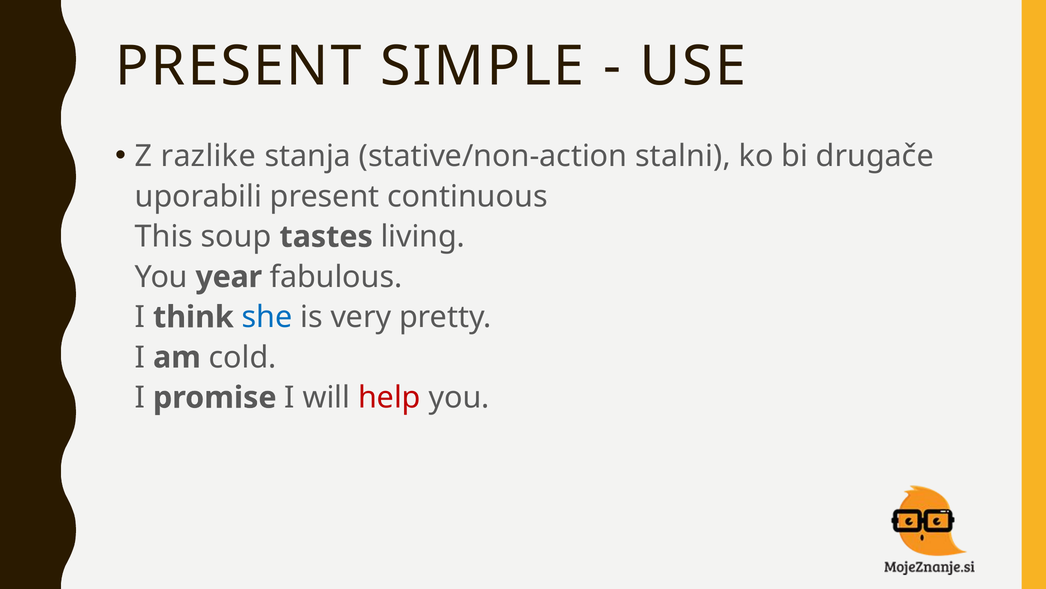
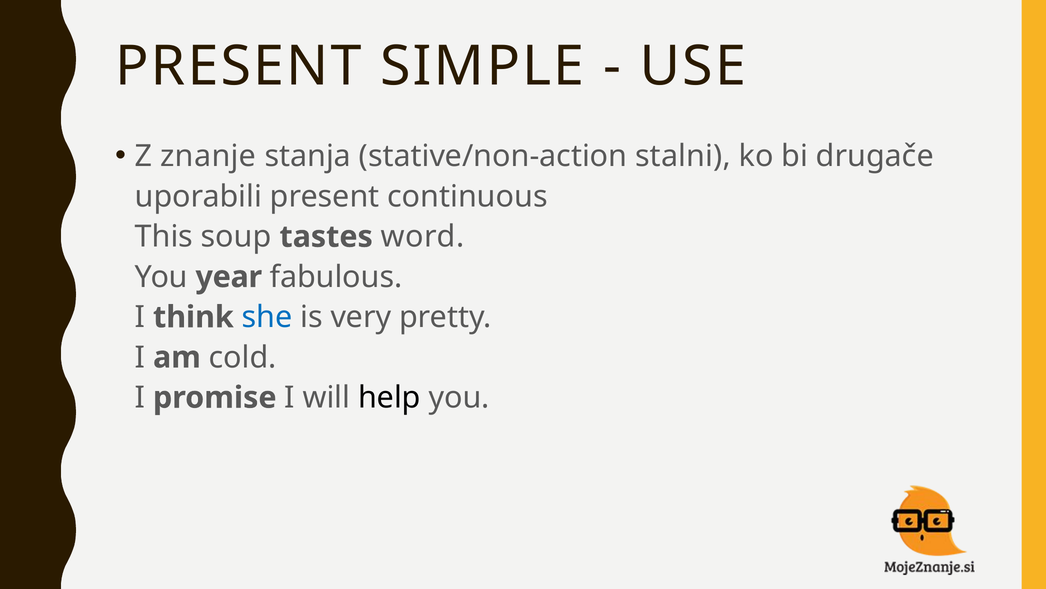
razlike: razlike -> znanje (208, 156)
living: living -> word (423, 237)
help colour: red -> black (389, 397)
